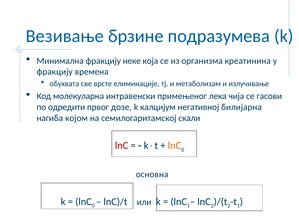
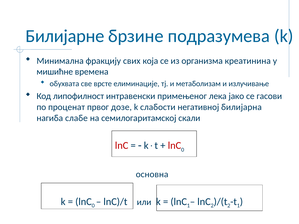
Везивање: Везивање -> Билијарне (65, 36)
неке: неке -> свих (132, 61)
фракцију: фракцију -> мишићне (55, 72)
молекуларна: молекуларна -> липофилност (79, 96)
чија: чија -> јако (236, 96)
одредити: одредити -> проценат (67, 107)
калцијум: калцијум -> слабости (158, 107)
којом: којом -> слабе (76, 118)
lnC colour: orange -> red (174, 146)
